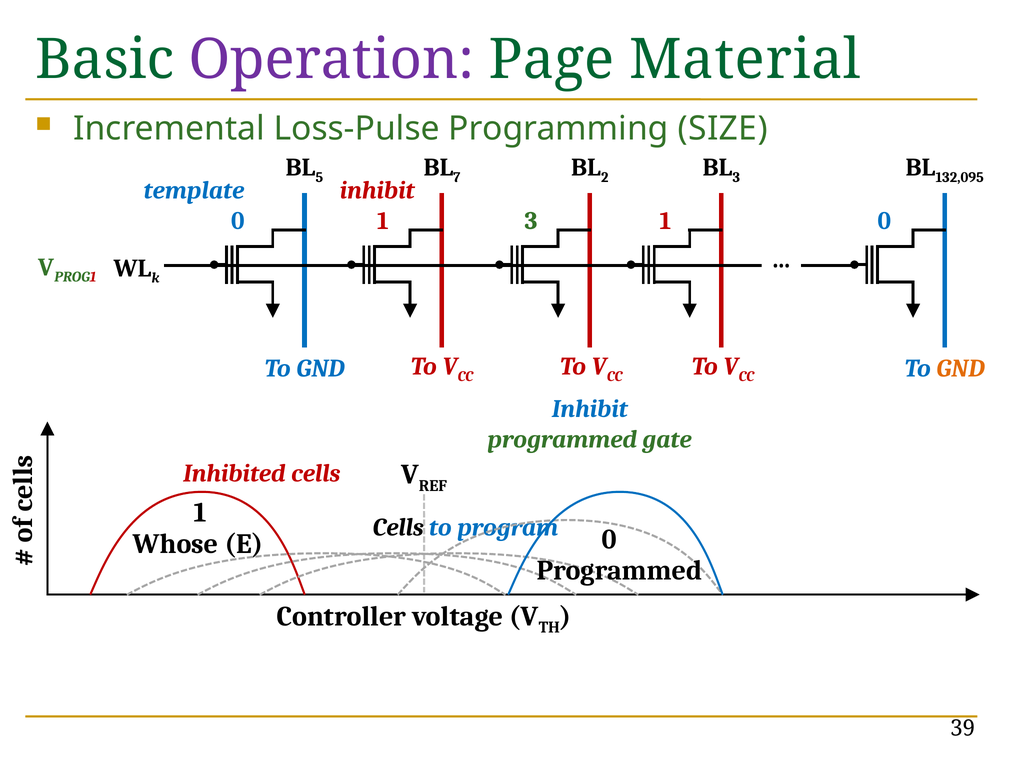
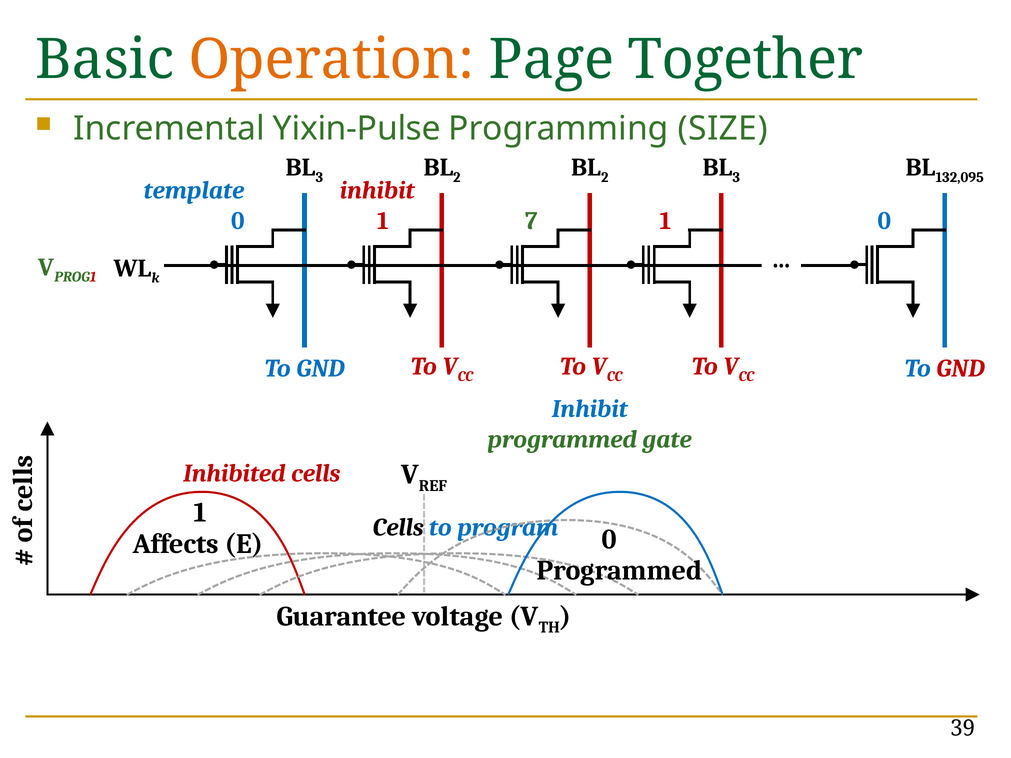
Operation colour: purple -> orange (332, 60)
Material: Material -> Together (745, 60)
Loss-Pulse: Loss-Pulse -> Yixin-Pulse (357, 129)
5: 5 -> 3 (319, 177)
7: 7 -> 2 (457, 177)
1 3: 3 -> 7 (531, 221)
GND colour: orange -> red (961, 369)
Whose: Whose -> Affects (176, 544)
Controller: Controller -> Guarantee (342, 617)
